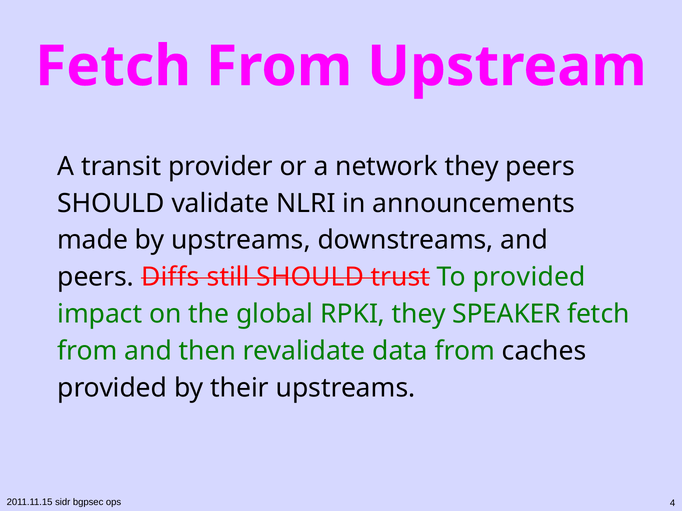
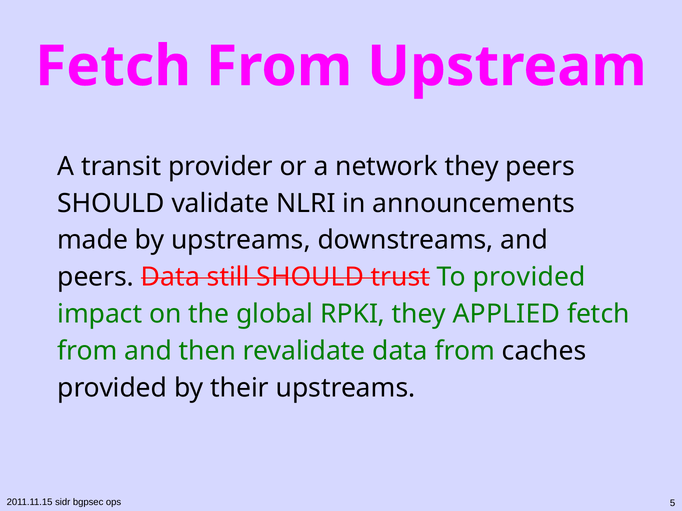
peers Diffs: Diffs -> Data (170, 277)
SPEAKER: SPEAKER -> APPLIED (506, 314)
4: 4 -> 5 (673, 504)
